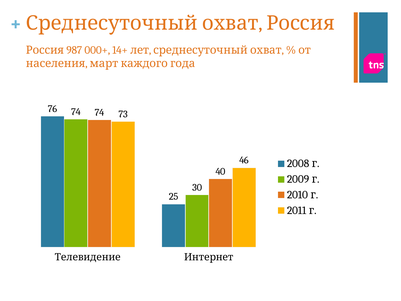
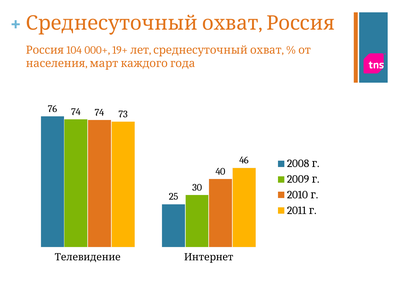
987: 987 -> 104 (74, 50)
14+: 14+ -> 19+ (120, 50)
